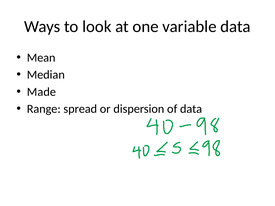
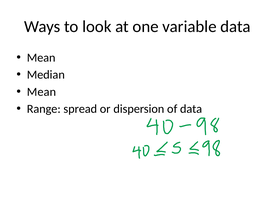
Made: Made -> Mean (41, 92)
